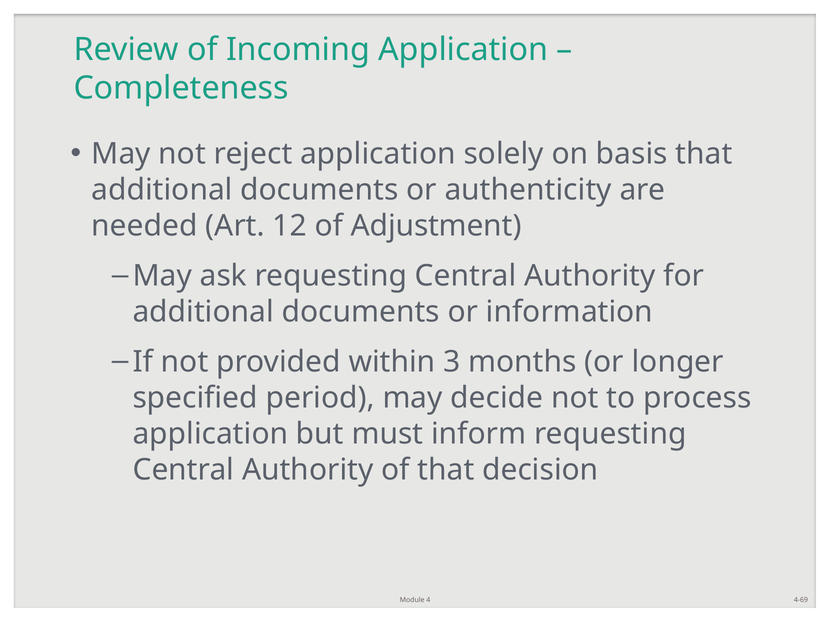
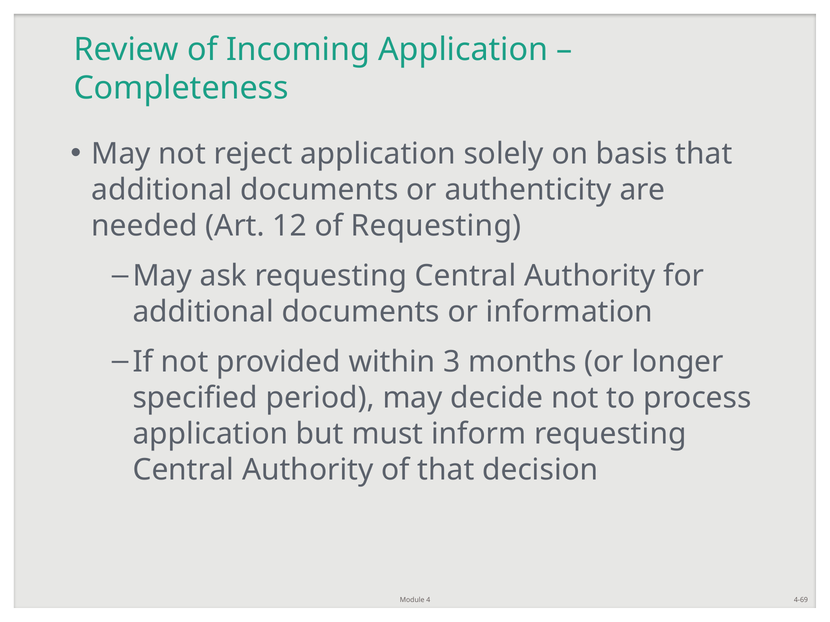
of Adjustment: Adjustment -> Requesting (436, 226)
